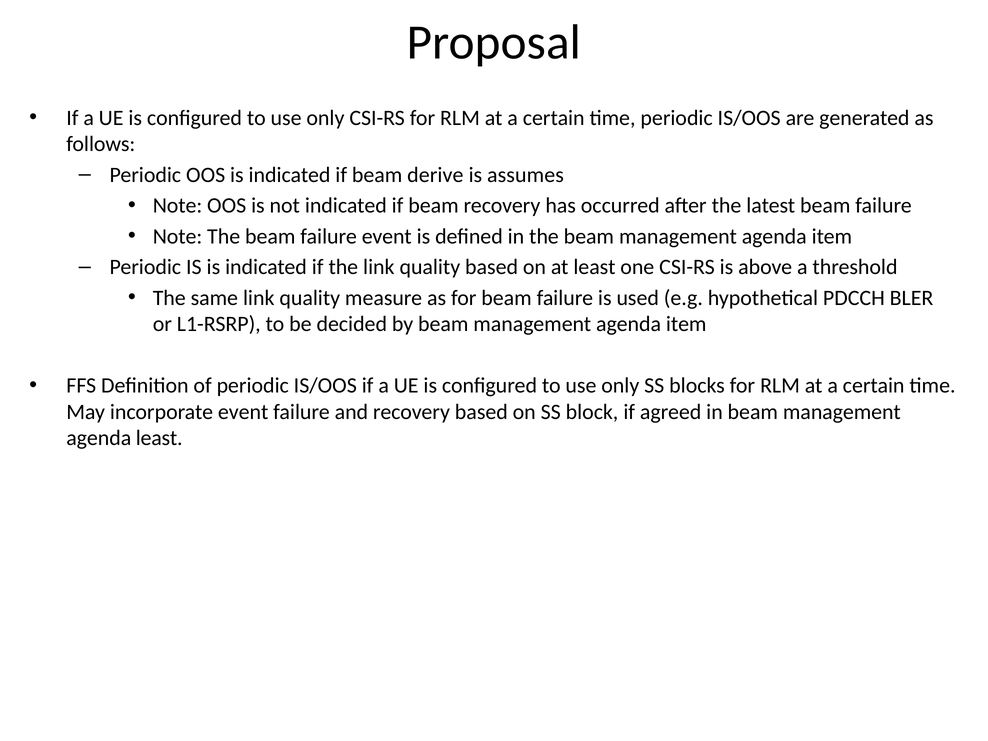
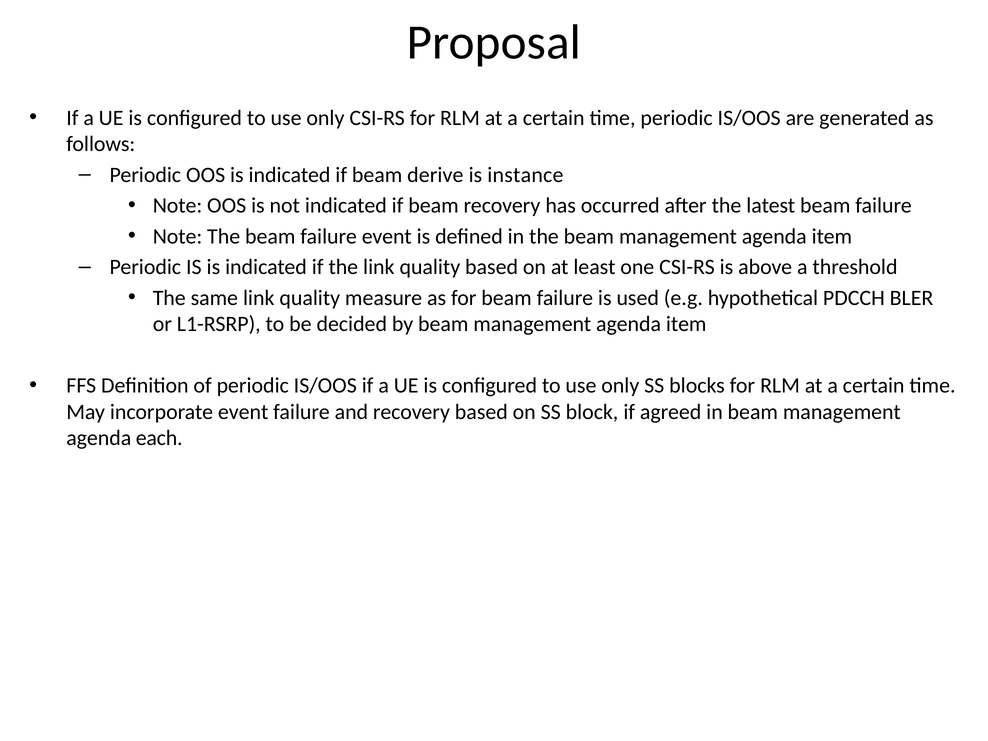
assumes: assumes -> instance (525, 175)
agenda least: least -> each (159, 438)
